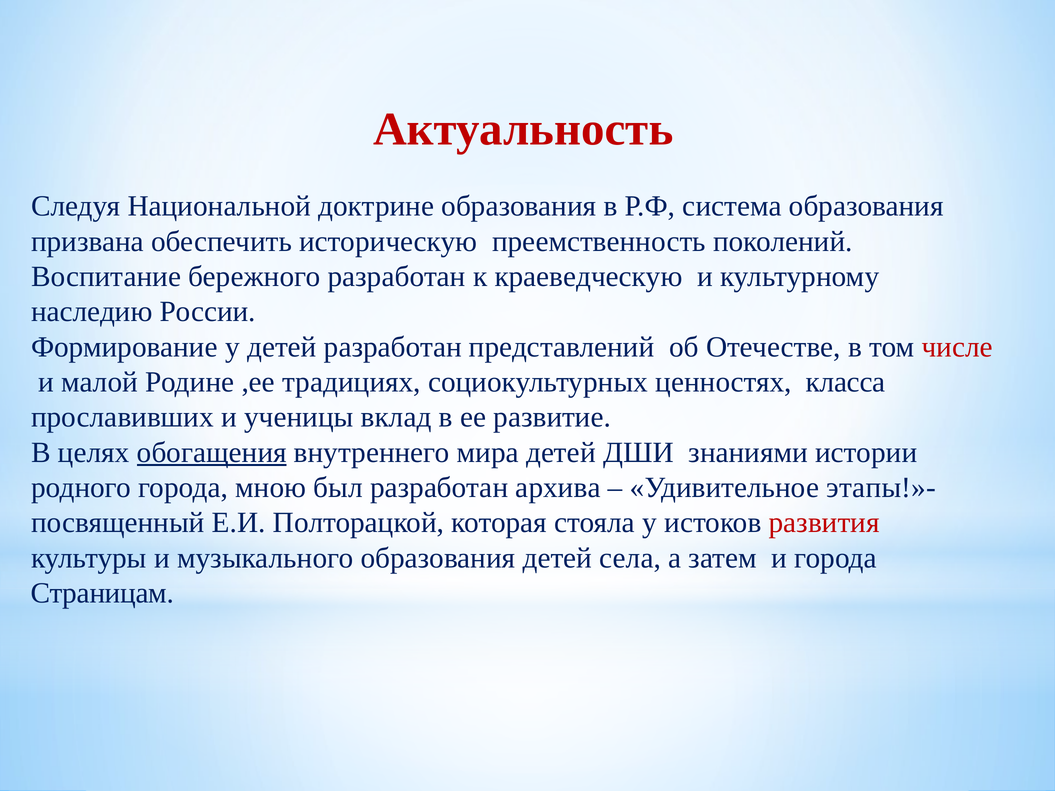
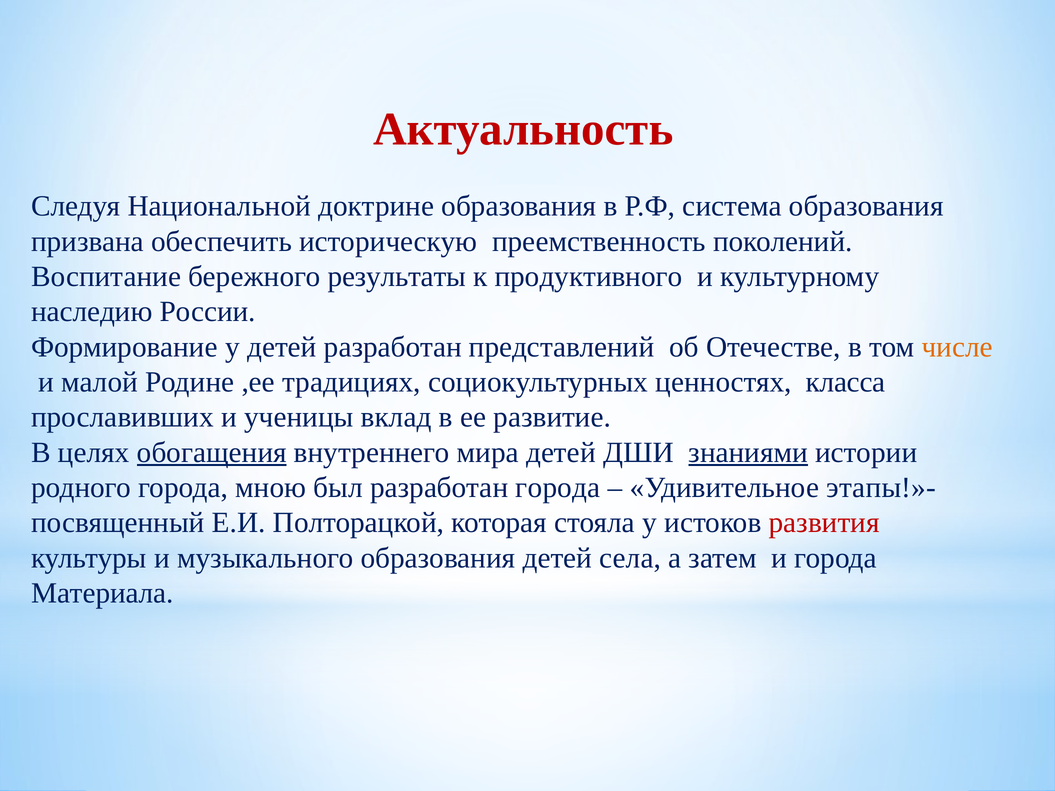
бережного разработан: разработан -> результаты (397, 277)
краеведческую: краеведческую -> продуктивного (589, 277)
числе colour: red -> orange (957, 347)
знаниями underline: none -> present (748, 453)
разработан архива: архива -> города (558, 488)
Страницам: Страницам -> Материала (102, 593)
